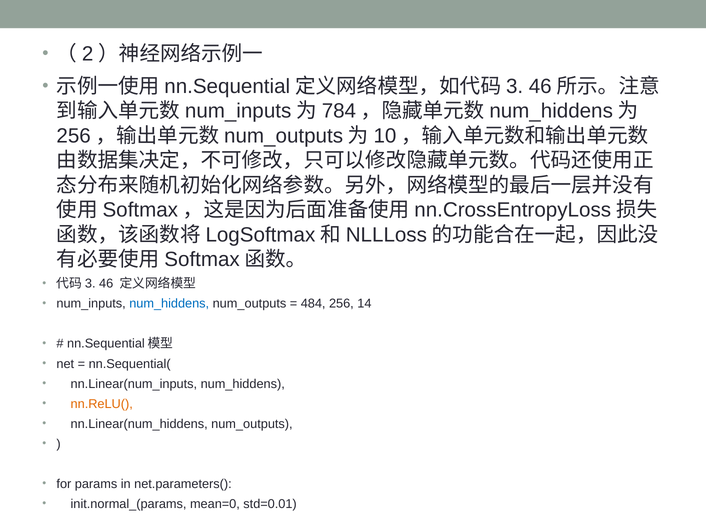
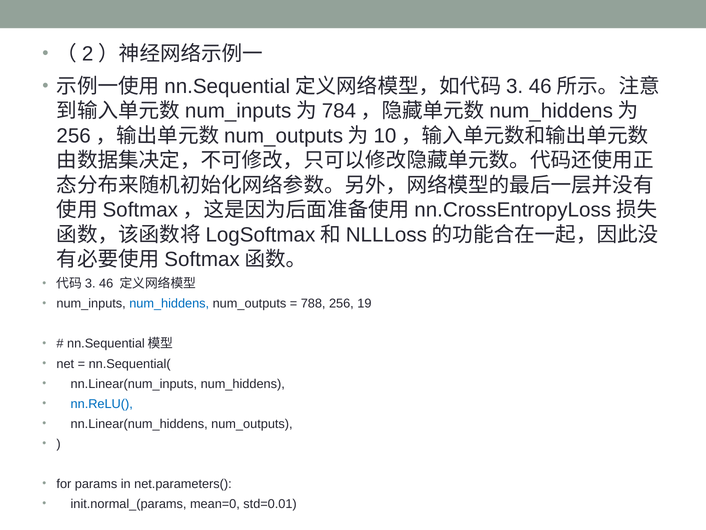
484: 484 -> 788 (313, 303)
14: 14 -> 19 (364, 303)
nn.ReLU( colour: orange -> blue (102, 403)
